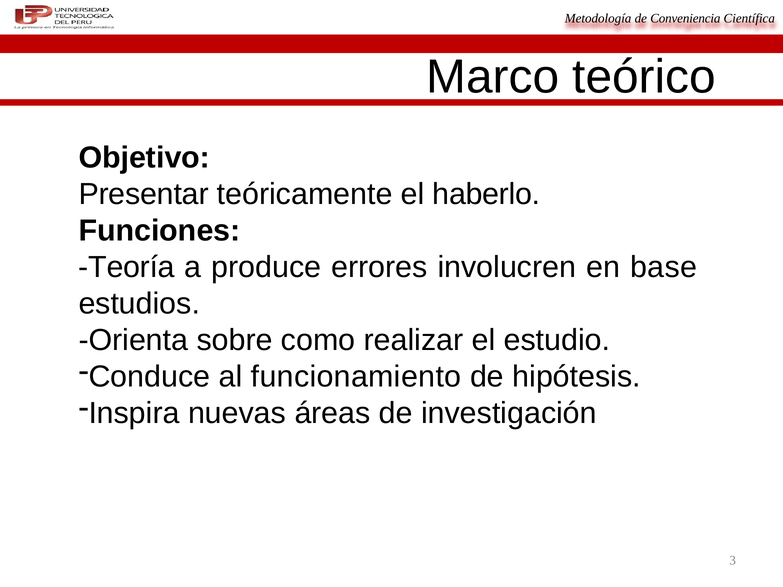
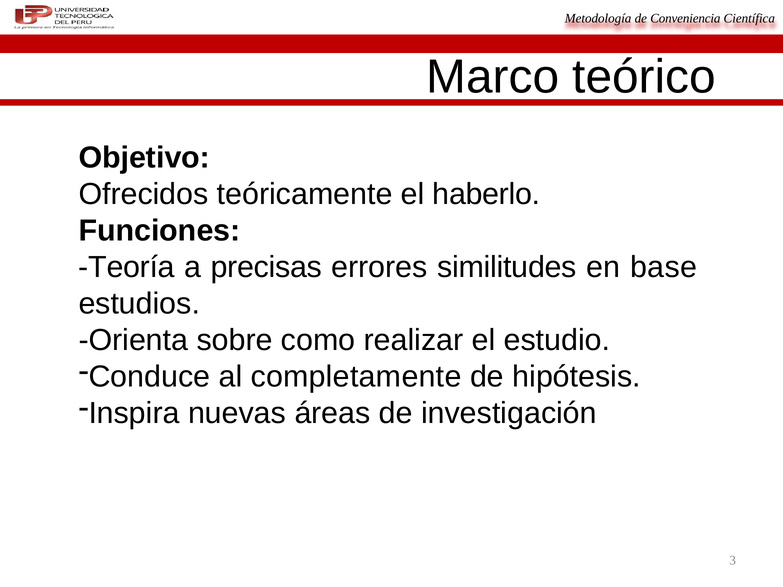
Presentar: Presentar -> Ofrecidos (144, 194)
produce: produce -> precisas (266, 267)
involucren: involucren -> similitudes (507, 267)
funcionamiento: funcionamiento -> completamente (356, 377)
